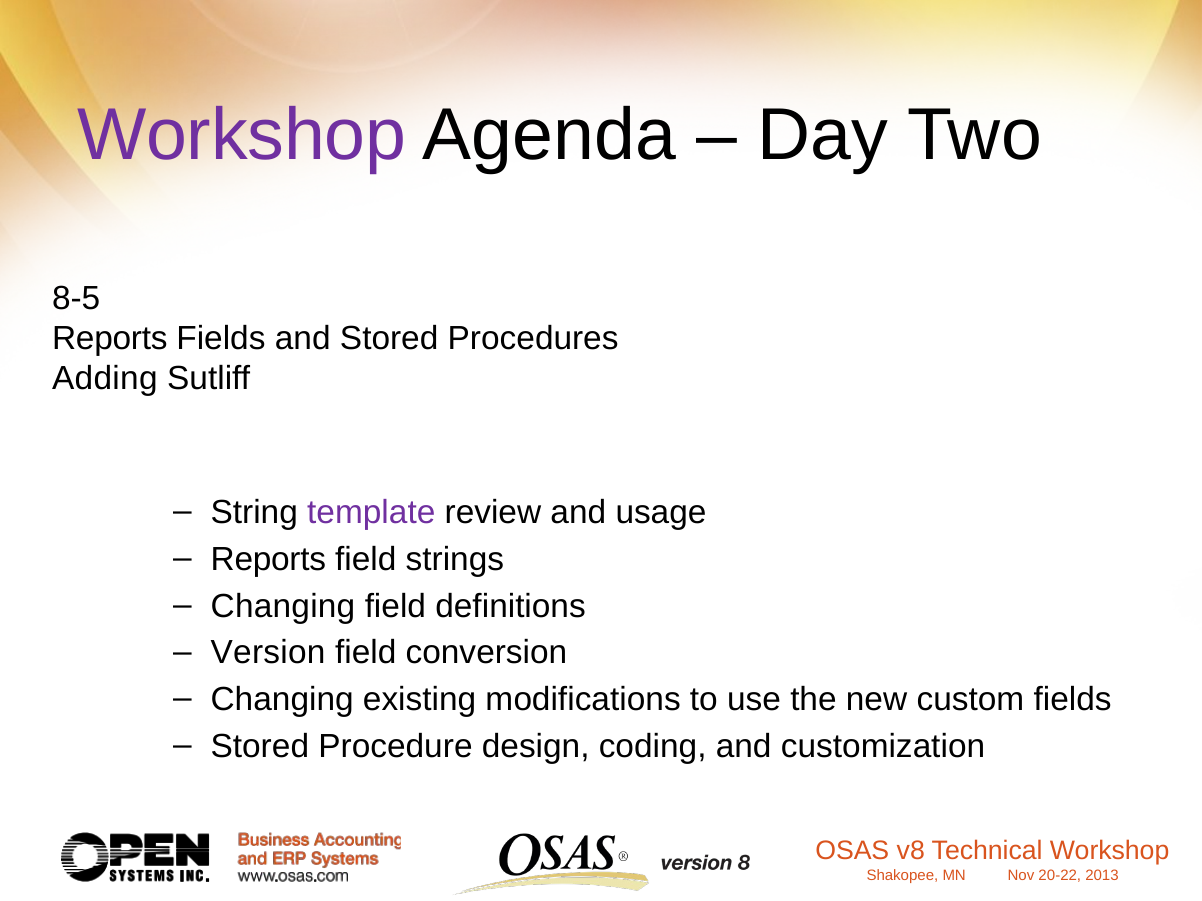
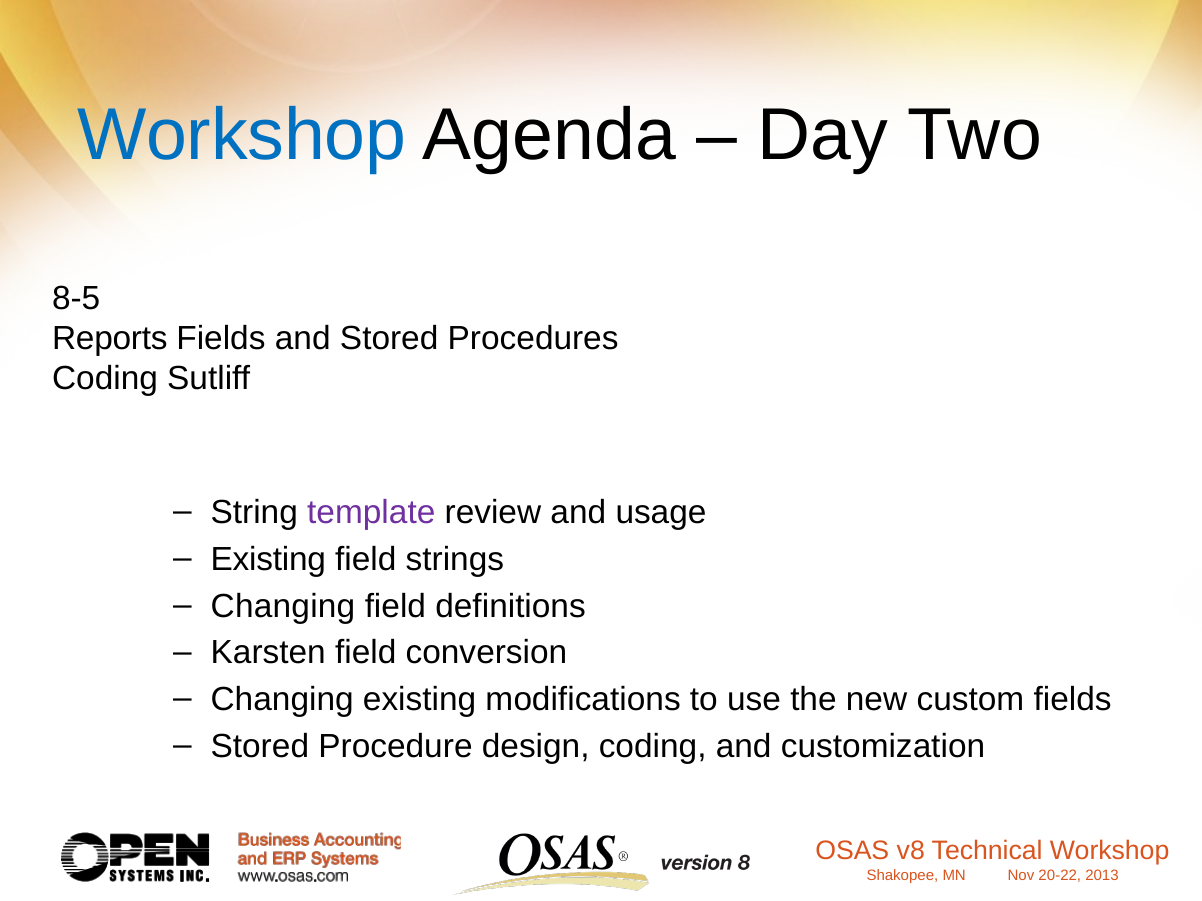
Workshop colour: purple -> blue (242, 135)
Adding: Adding -> Coding (105, 379)
Reports: Reports -> Existing (268, 560)
Version: Version -> Karsten (268, 653)
